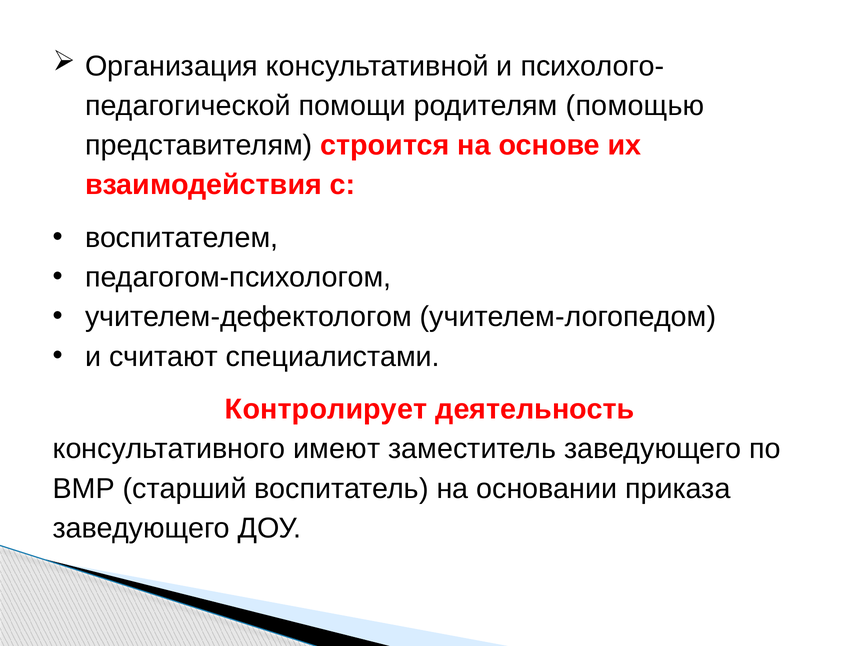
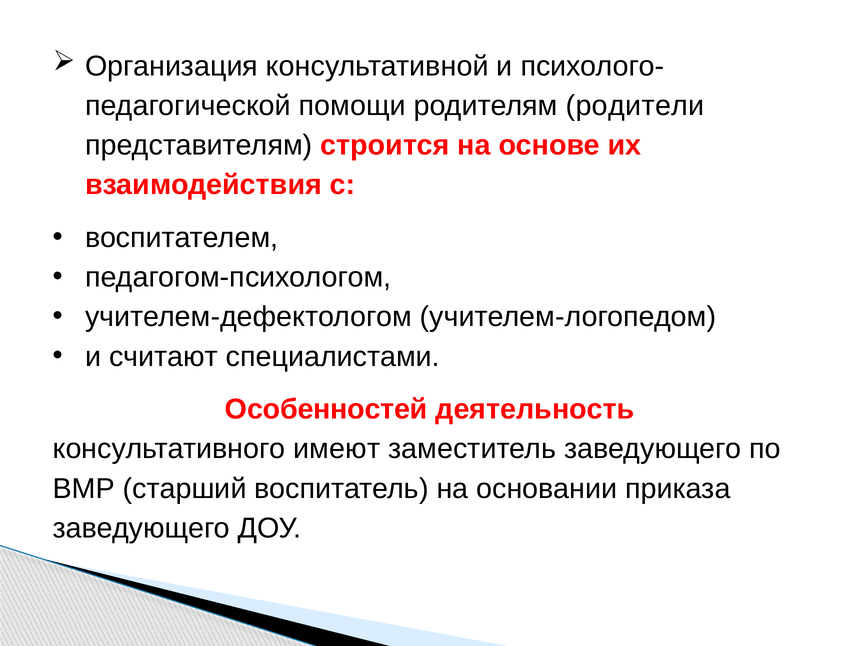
помощью: помощью -> родители (635, 106)
Контролирует: Контролирует -> Особенностей (326, 409)
